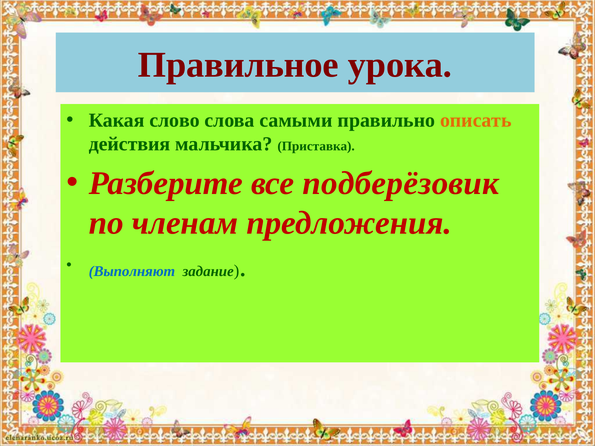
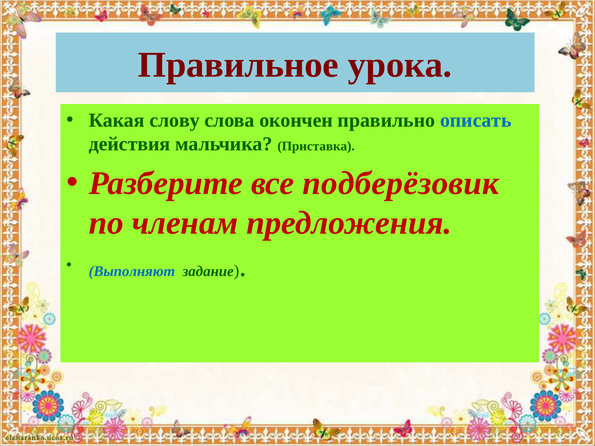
слово: слово -> слову (175, 120)
самыми: самыми -> окончен (296, 120)
описать colour: orange -> blue (476, 120)
